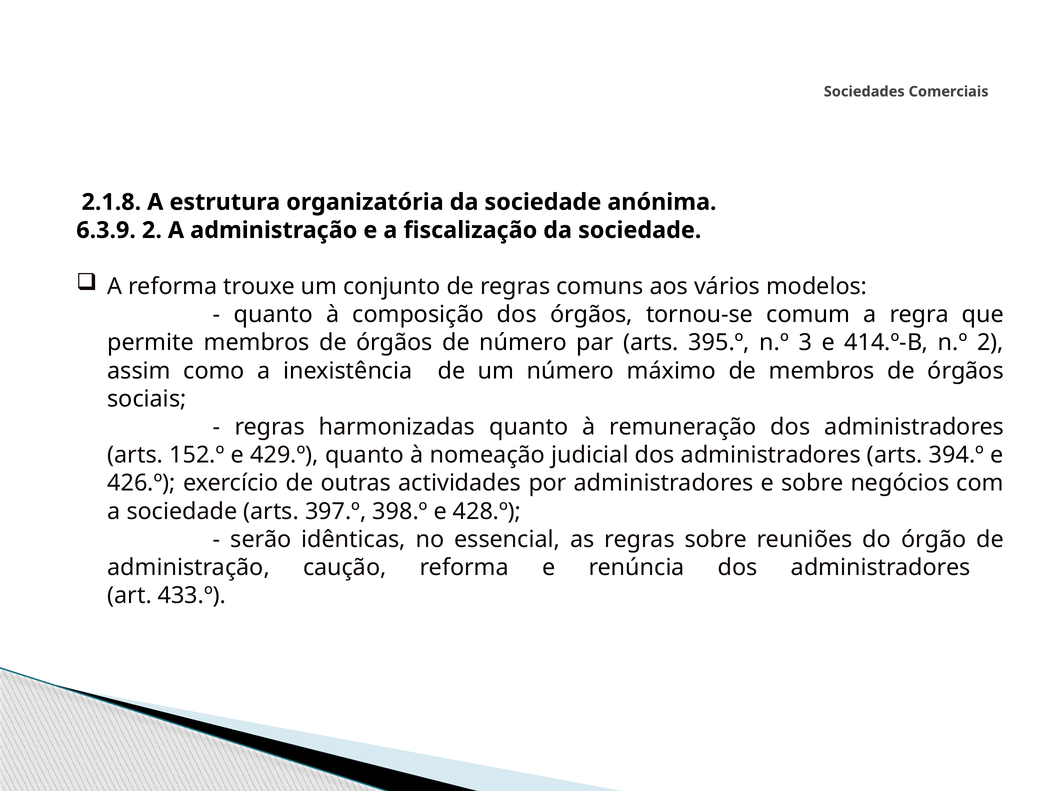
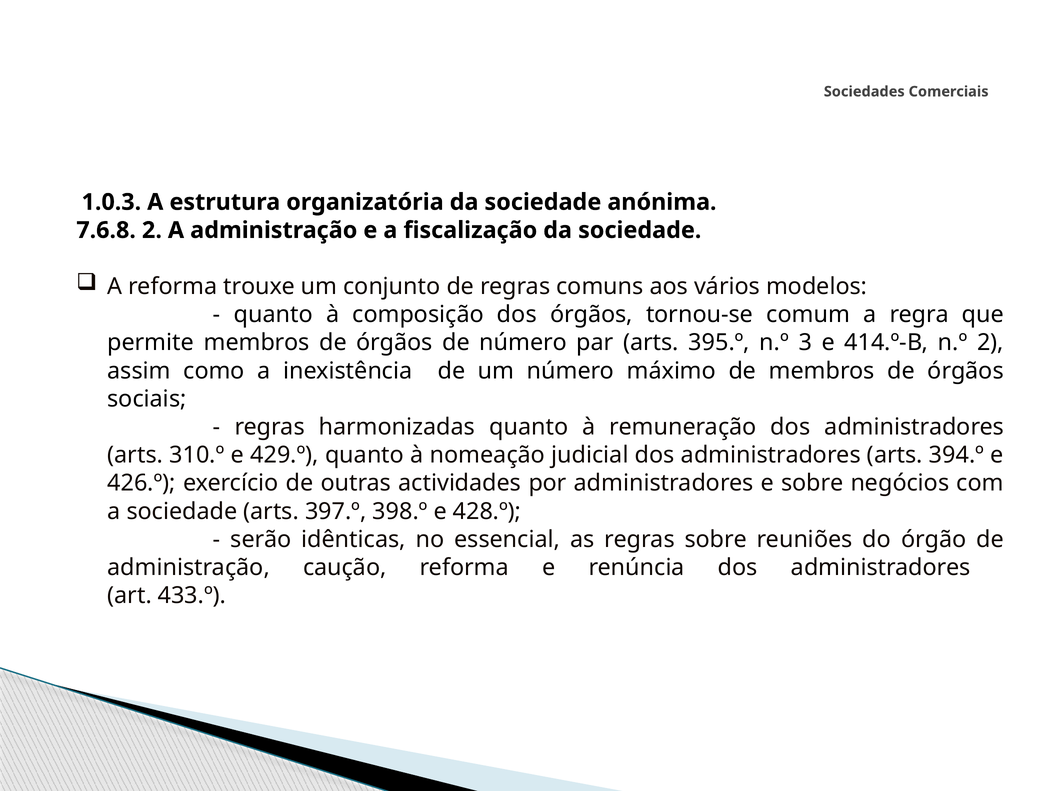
2.1.8: 2.1.8 -> 1.0.3 (111, 202)
6.3.9: 6.3.9 -> 7.6.8 (106, 230)
152.º: 152.º -> 310.º (197, 455)
